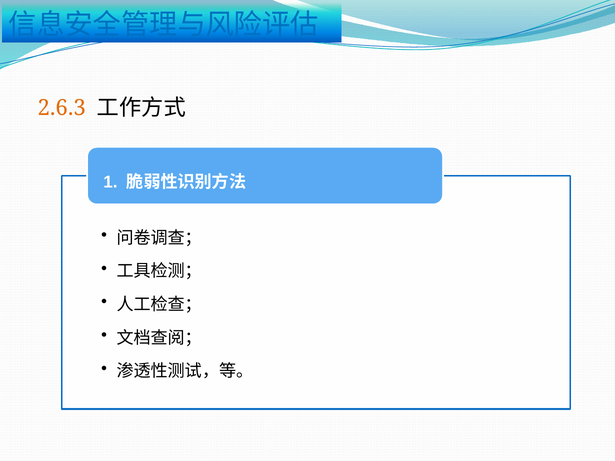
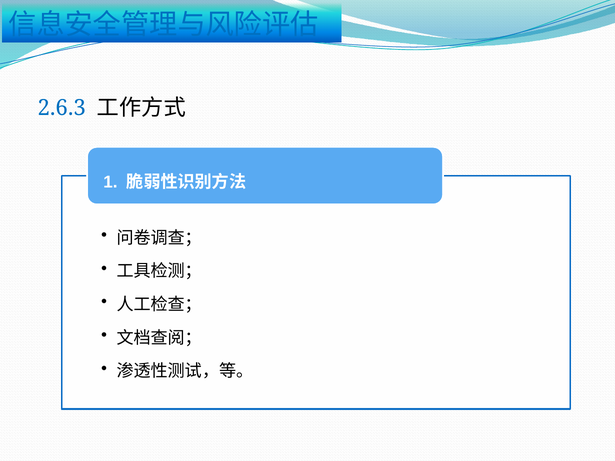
2.6.3 colour: orange -> blue (62, 108)
